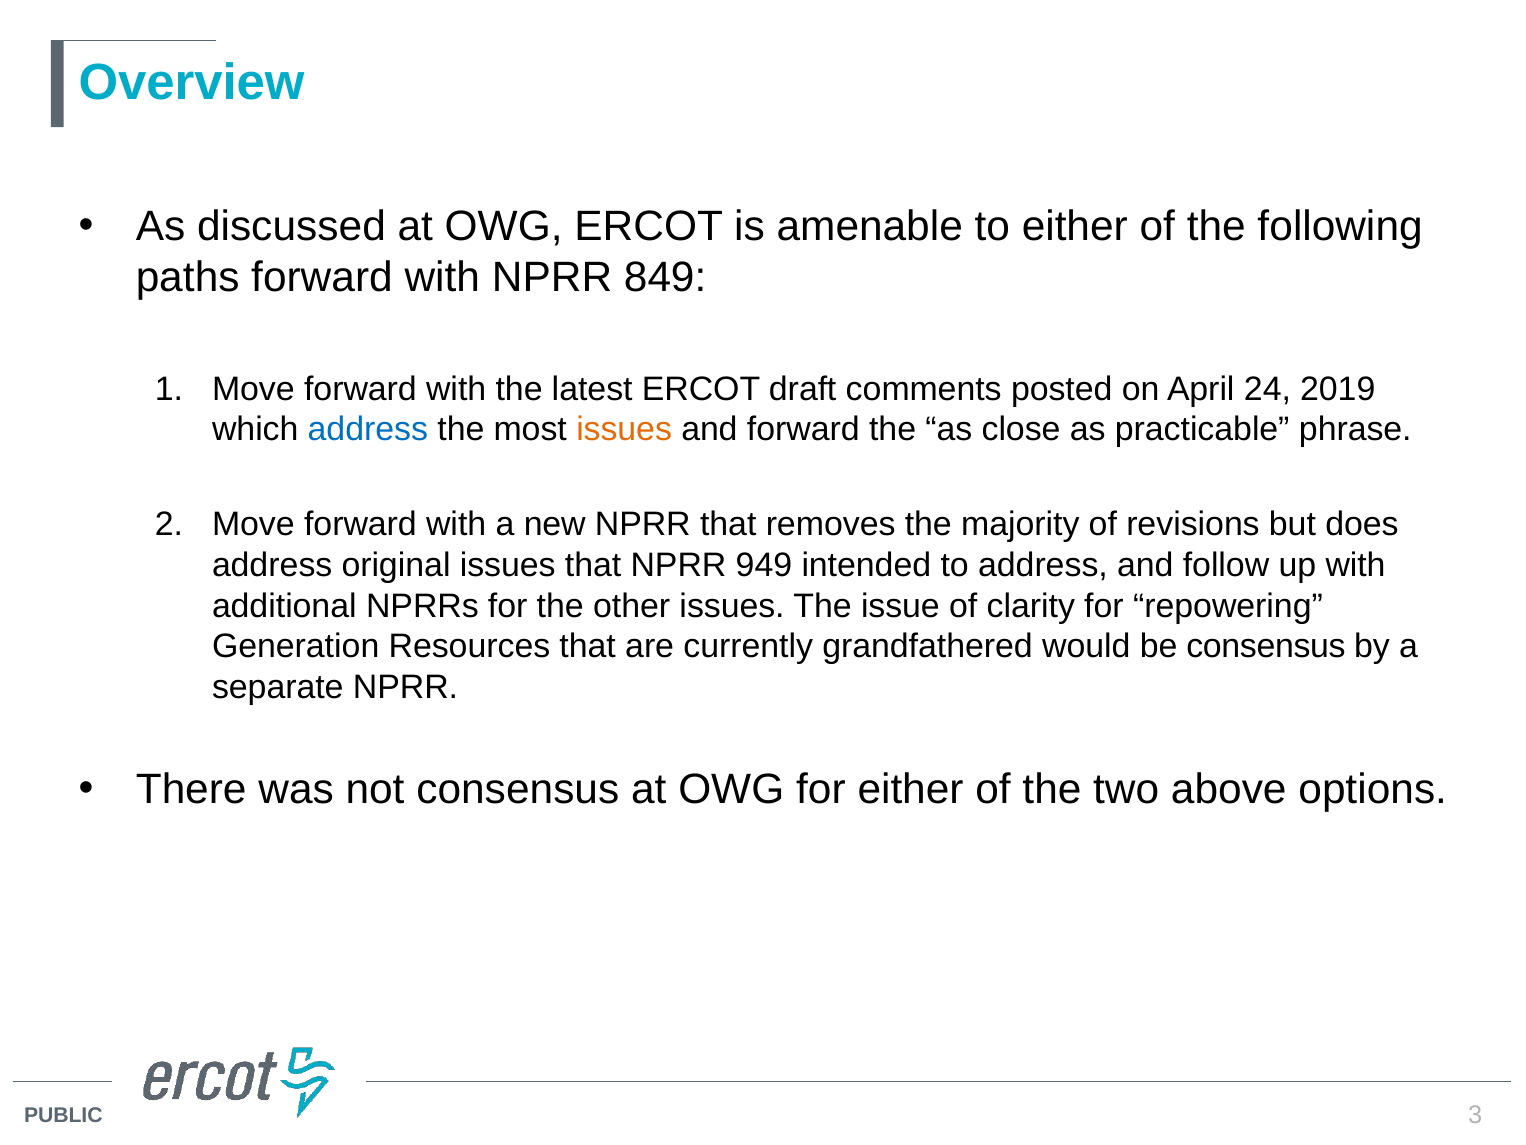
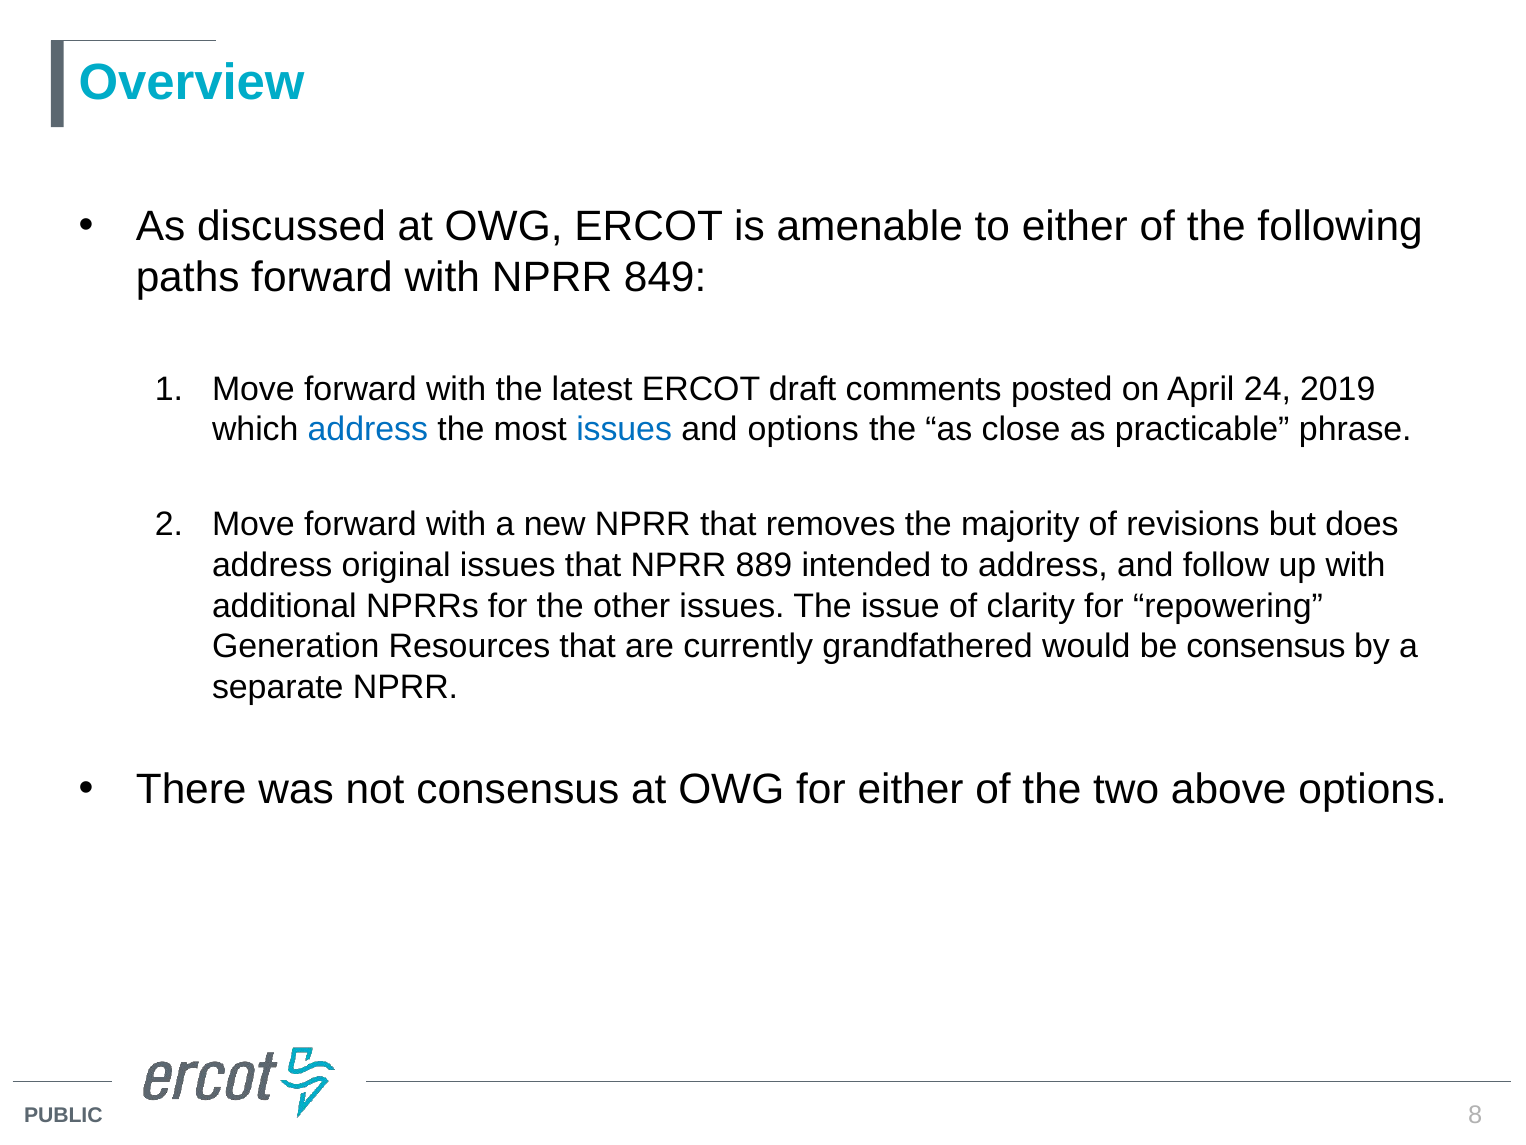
issues colour: orange -> blue (624, 430)
and forward: forward -> options (803, 430)
949: 949 -> 889 (764, 565)
3: 3 -> 8 (1475, 1114)
